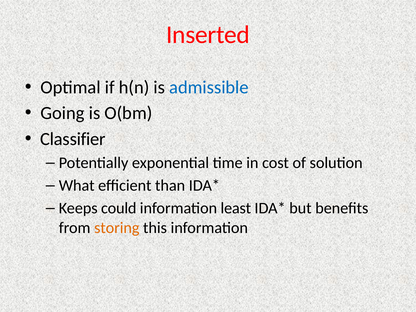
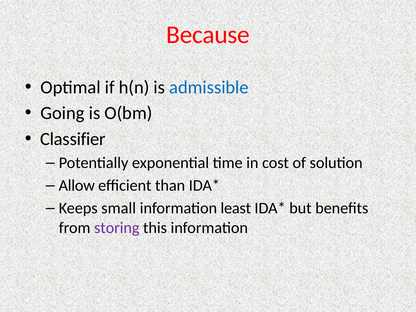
Inserted: Inserted -> Because (208, 35)
What: What -> Allow (77, 186)
could: could -> small (119, 208)
storing colour: orange -> purple (117, 228)
